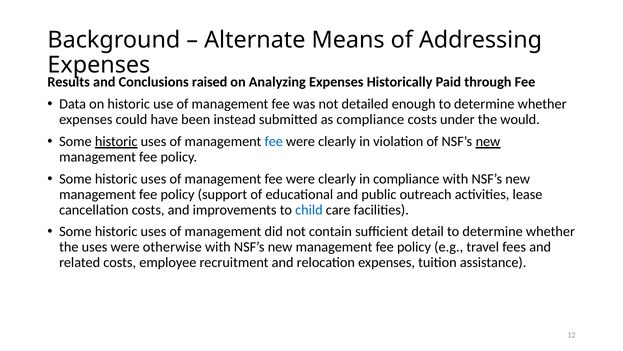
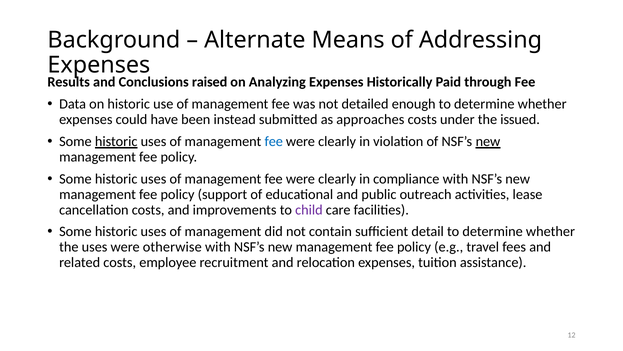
as compliance: compliance -> approaches (370, 119)
would: would -> issued (520, 119)
child colour: blue -> purple (309, 209)
